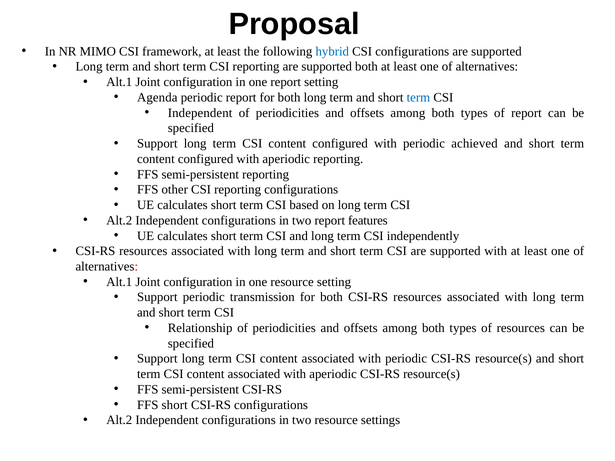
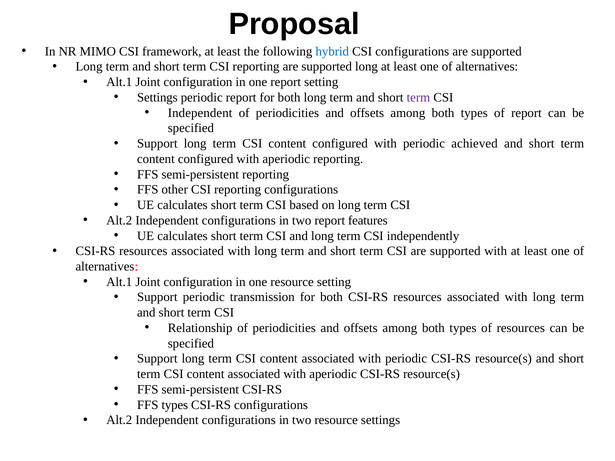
supported both: both -> long (366, 67)
Agenda: Agenda -> Settings (157, 98)
term colour: blue -> purple (418, 98)
FFS short: short -> types (175, 405)
